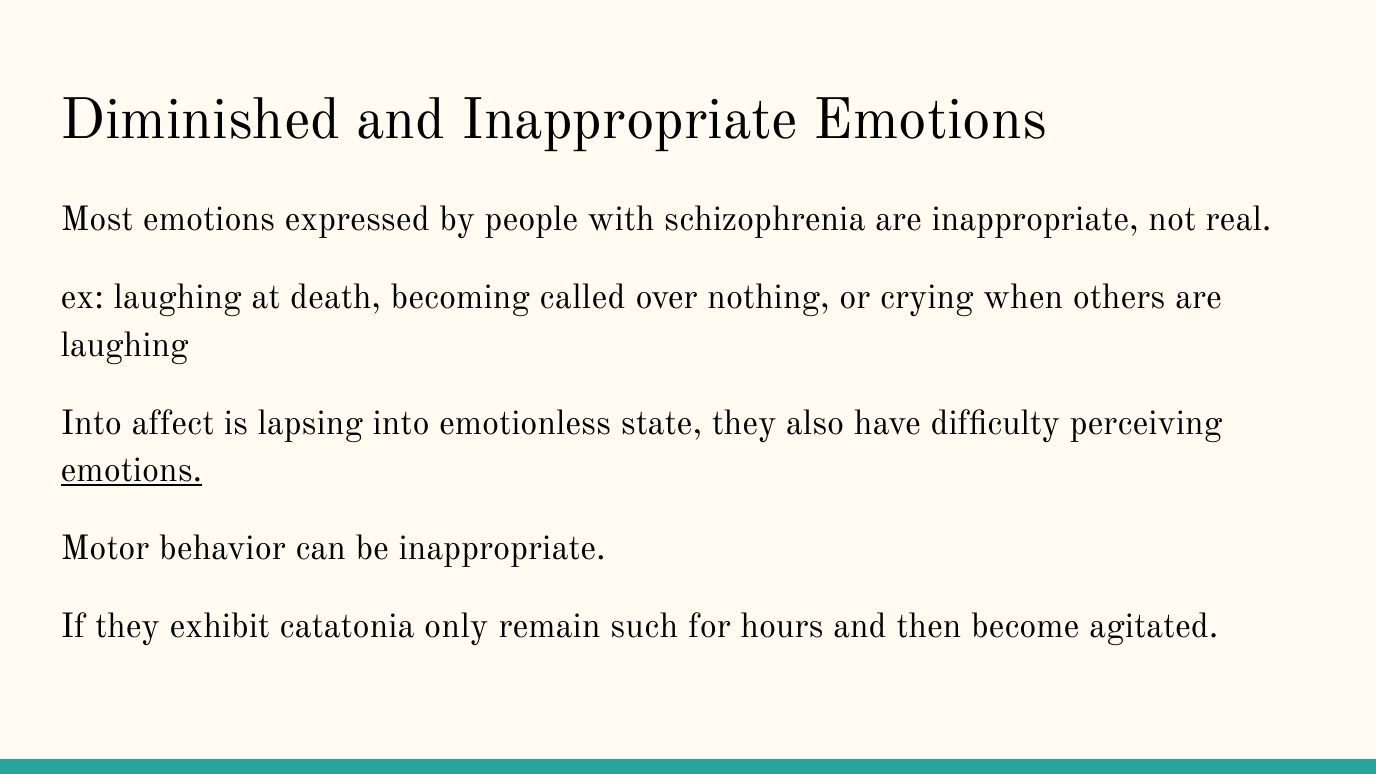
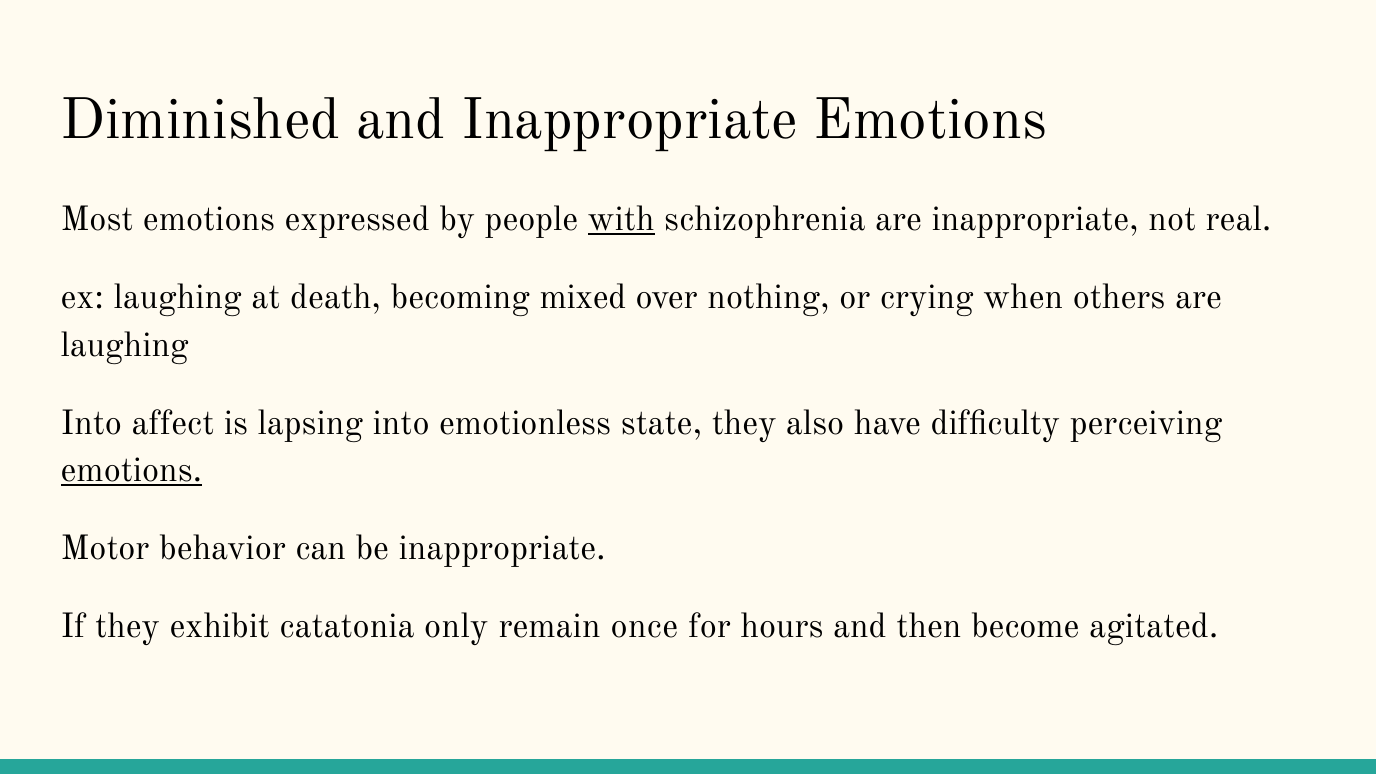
with underline: none -> present (621, 219)
called: called -> mixed (583, 297)
such: such -> once (644, 626)
